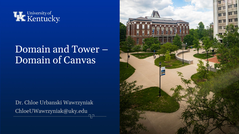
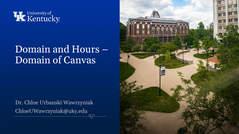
Tower: Tower -> Hours (86, 50)
